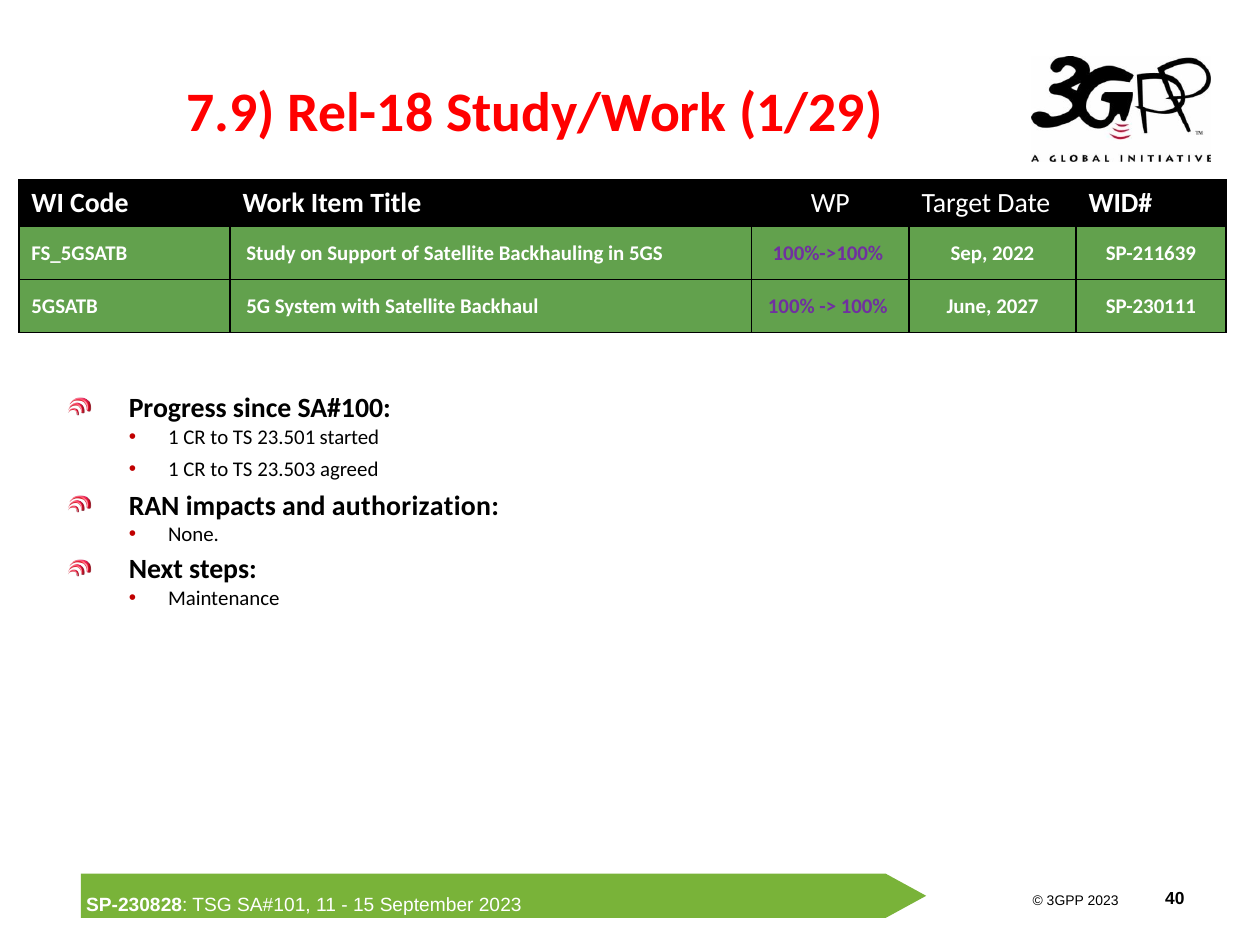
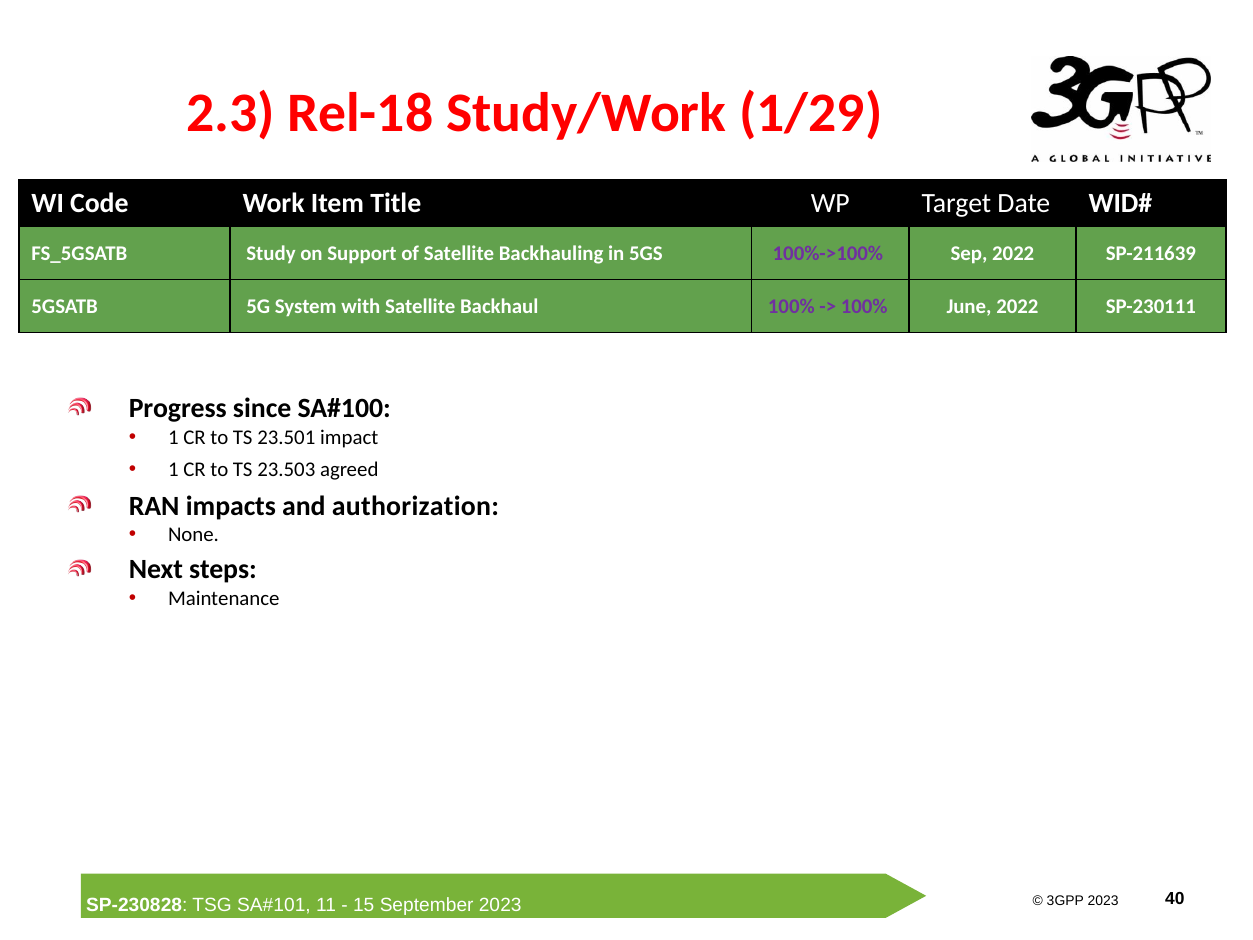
7.9: 7.9 -> 2.3 (231, 113)
June 2027: 2027 -> 2022 (1017, 306)
started: started -> impact (349, 437)
